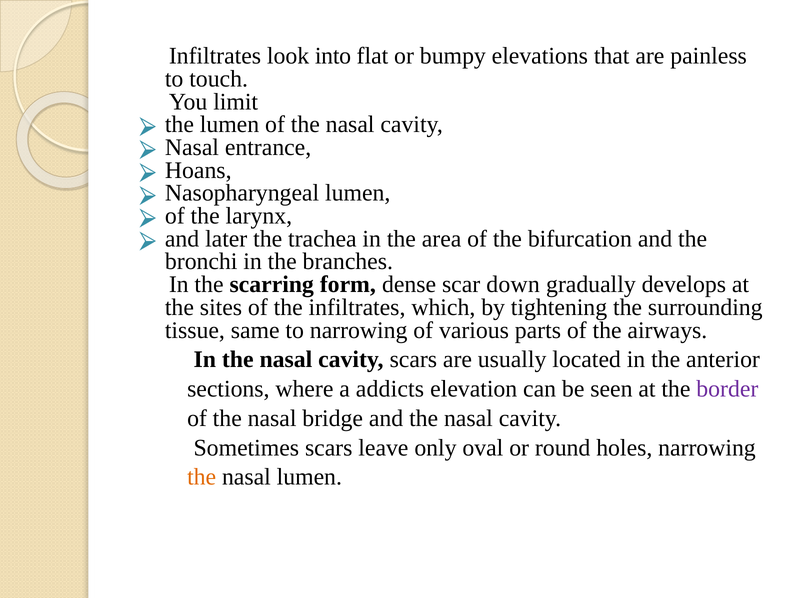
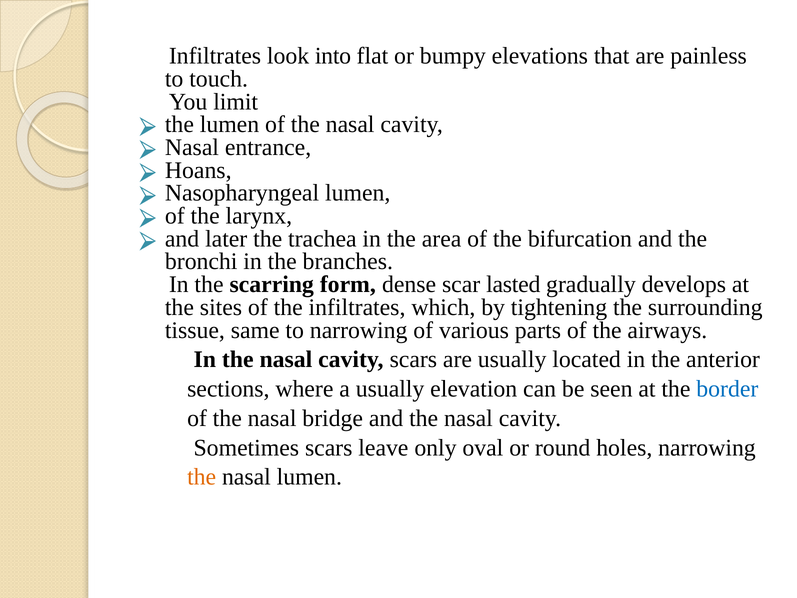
down: down -> lasted (513, 284)
a addicts: addicts -> usually (390, 389)
border colour: purple -> blue (727, 389)
